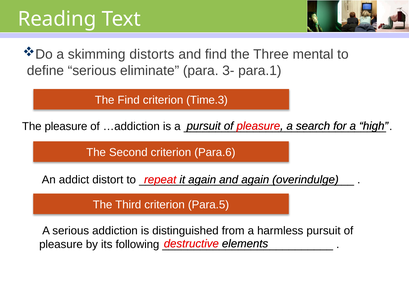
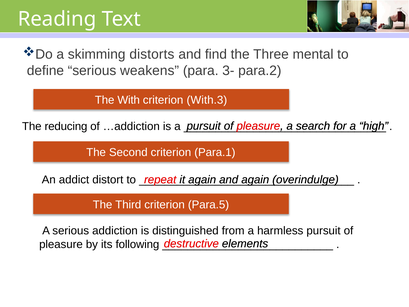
eliminate: eliminate -> weakens (150, 71)
para.1: para.1 -> para.2 (260, 71)
The Find: Find -> With (129, 100)
Time.3: Time.3 -> With.3 (207, 100)
The pleasure: pleasure -> reducing (66, 126)
Para.6: Para.6 -> Para.1 (215, 152)
